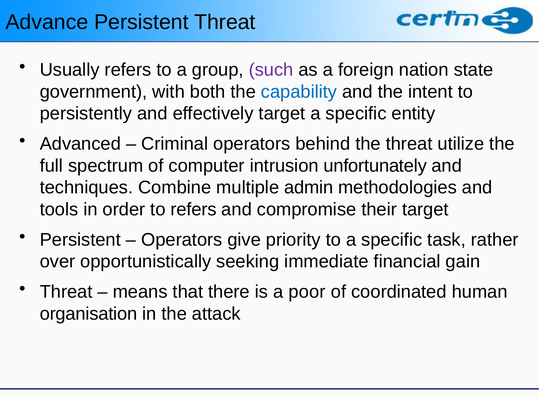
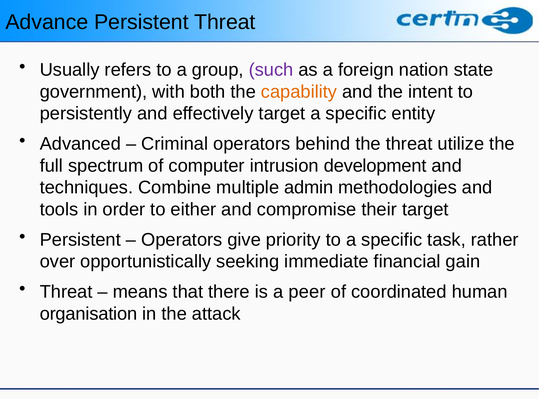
capability colour: blue -> orange (299, 92)
unfortunately: unfortunately -> development (375, 166)
to refers: refers -> either (193, 210)
poor: poor -> peer (307, 292)
